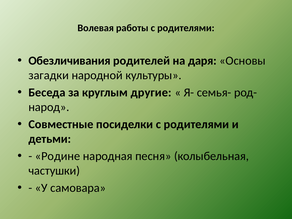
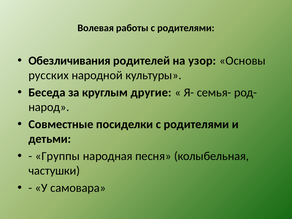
даря: даря -> узор (202, 61)
загадки: загадки -> русских (49, 75)
Родине: Родине -> Группы (57, 156)
